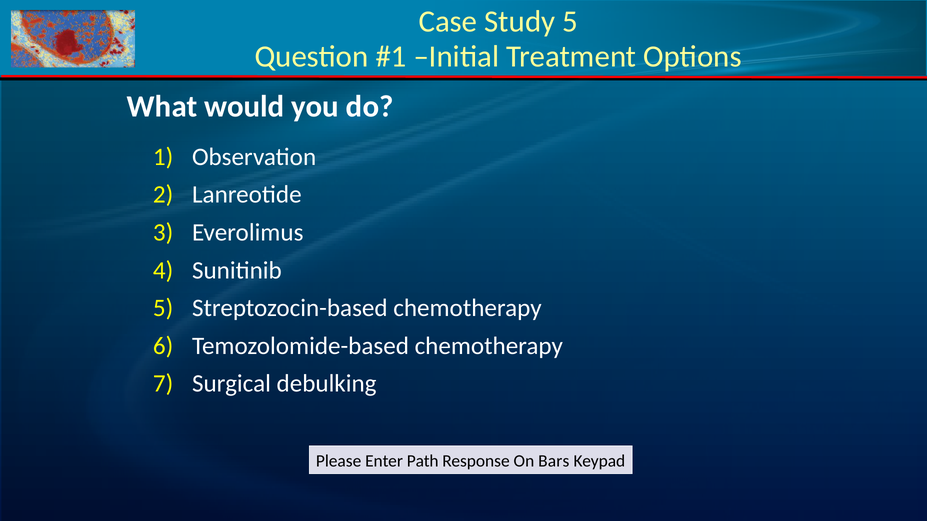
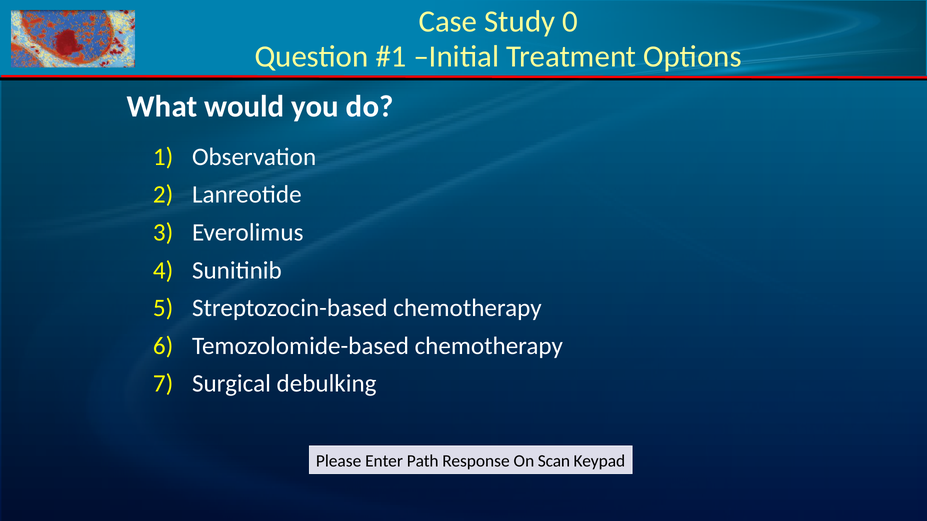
Study 5: 5 -> 0 (570, 21)
Bars: Bars -> Scan (554, 461)
